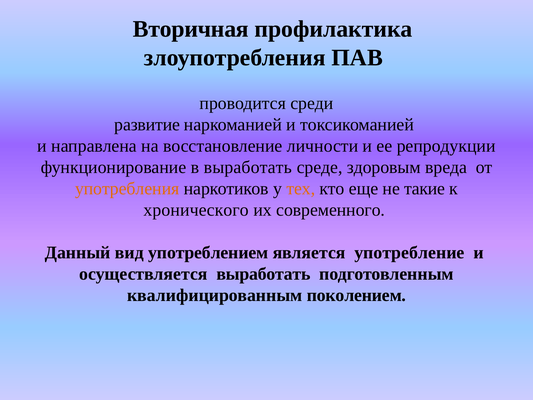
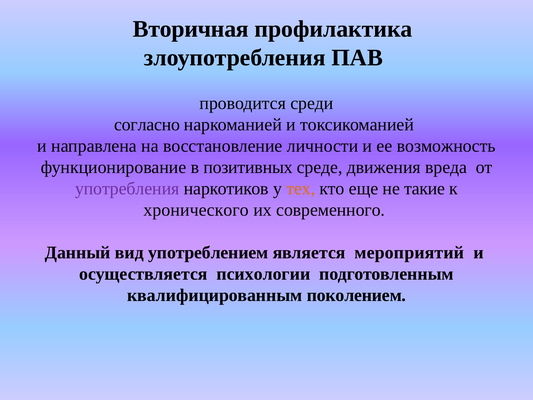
развитие: развитие -> согласно (147, 125)
репродукции: репродукции -> возможность (446, 146)
в выработать: выработать -> позитивных (248, 167)
здоровым: здоровым -> движения (384, 167)
употребления colour: orange -> purple (127, 189)
употребление: употребление -> мероприятий (409, 253)
осуществляется выработать: выработать -> психологии (263, 274)
